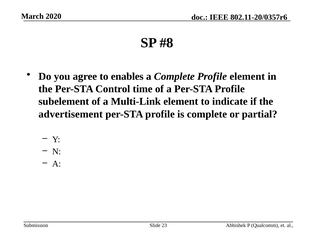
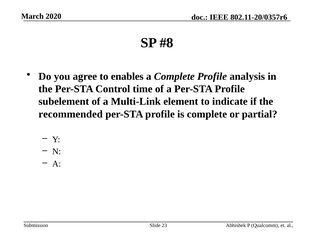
Profile element: element -> analysis (247, 77)
advertisement: advertisement -> recommended (71, 114)
